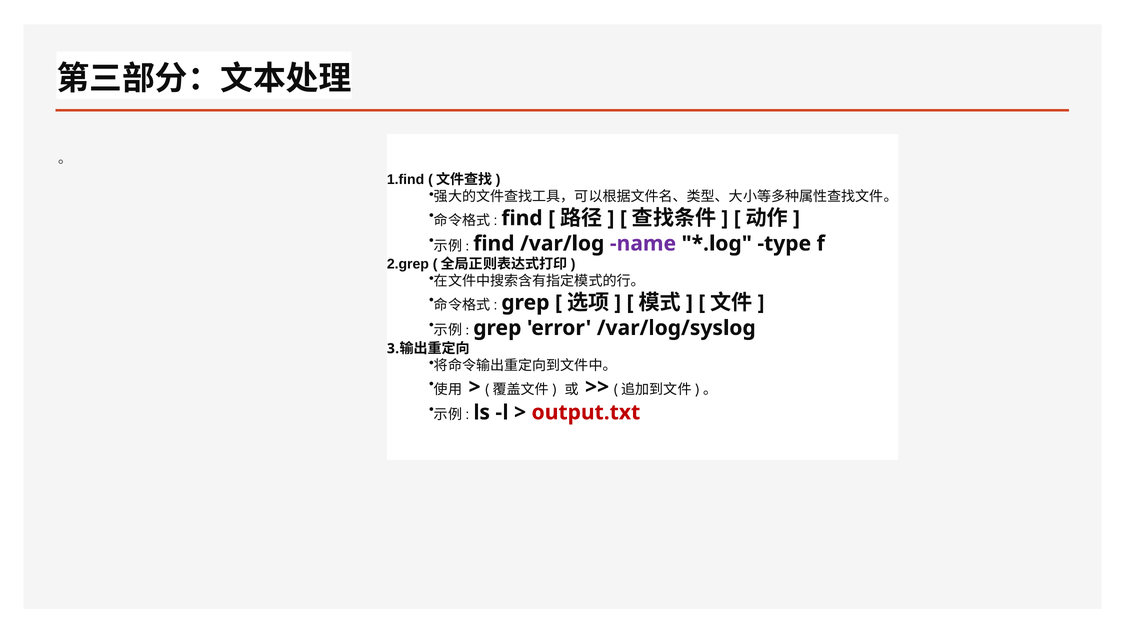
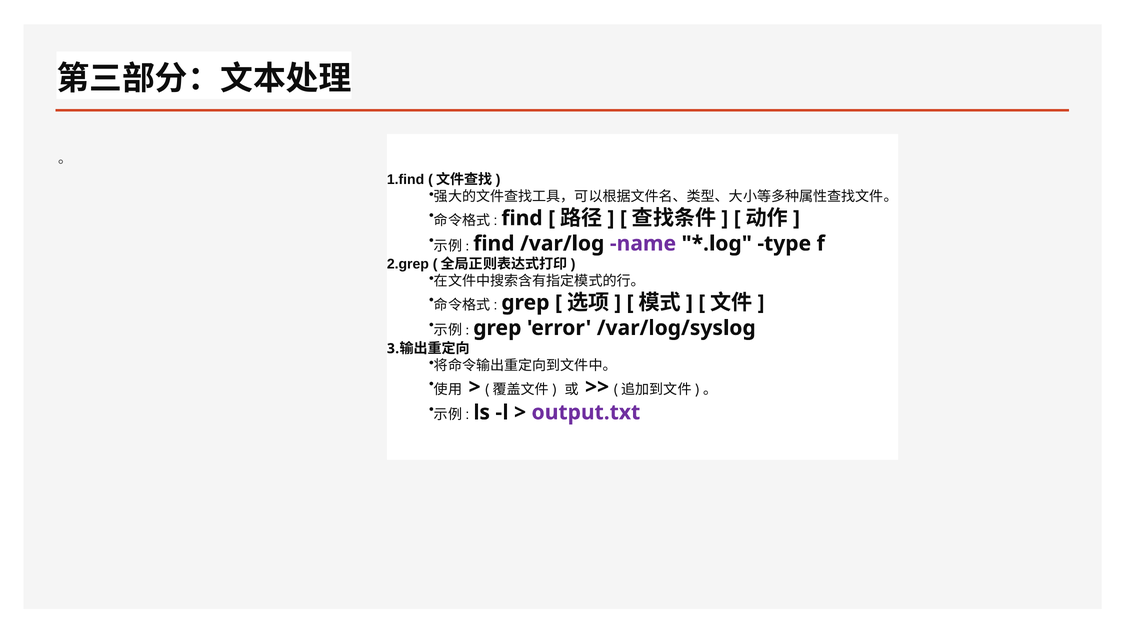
output.txt colour: red -> purple (586, 412)
